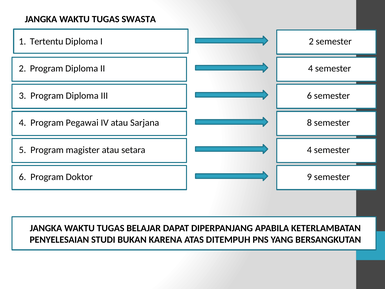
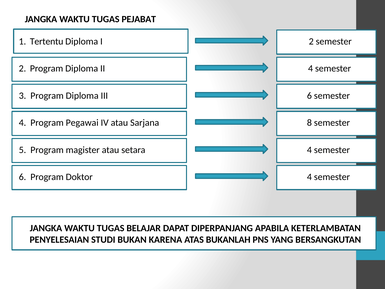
SWASTA: SWASTA -> PEJABAT (139, 19)
Doktor 9: 9 -> 4 (309, 177)
DITEMPUH: DITEMPUH -> BUKANLAH (228, 239)
